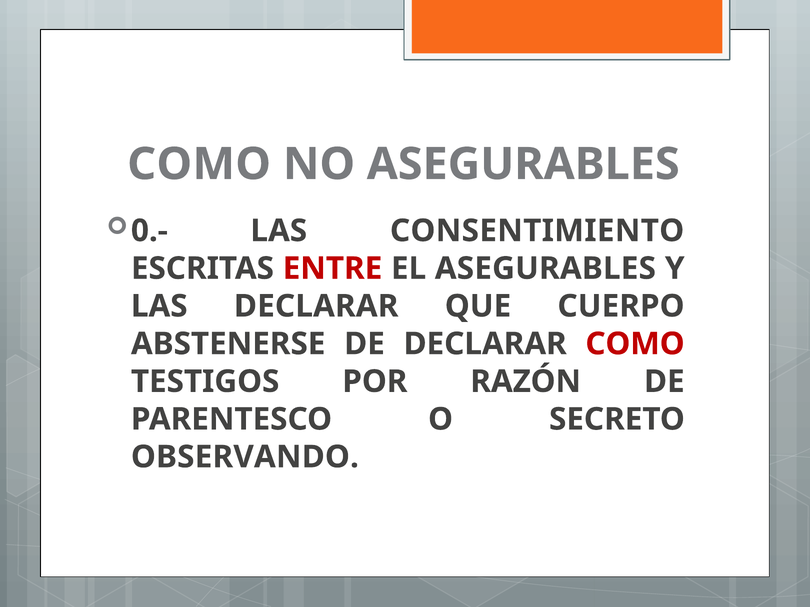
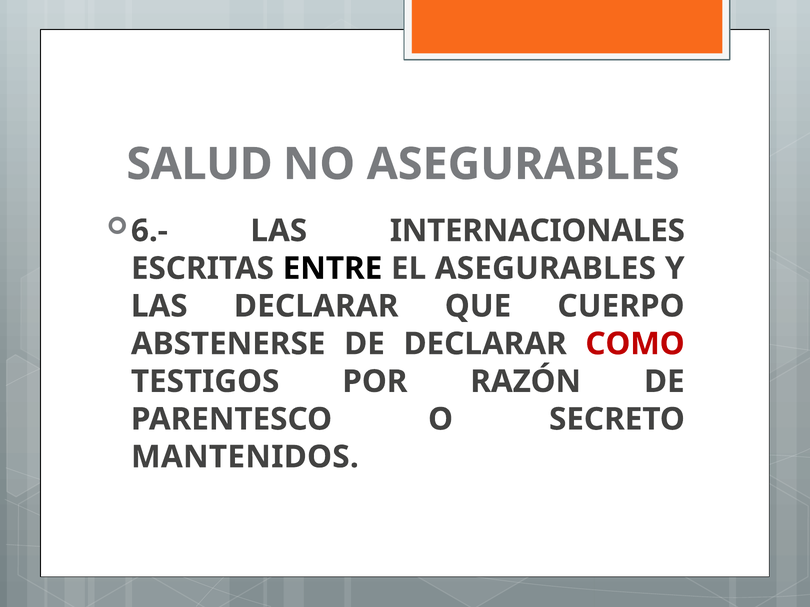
COMO: COMO -> SALUD (200, 164)
0.-: 0.- -> 6.- (149, 231)
CONSENTIMIENTO: CONSENTIMIENTO -> INTERNACIONALES (537, 231)
ENTRE colour: red -> black (332, 269)
OBSERVANDO: OBSERVANDO -> MANTENIDOS (245, 457)
